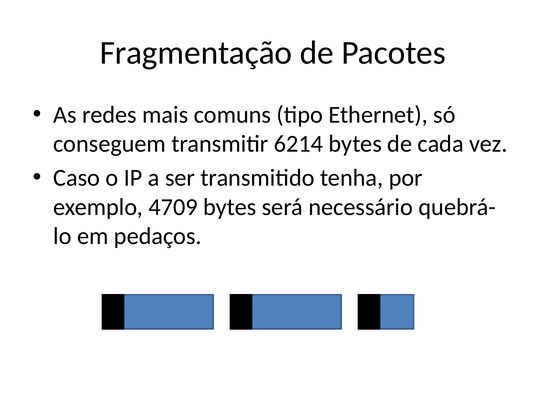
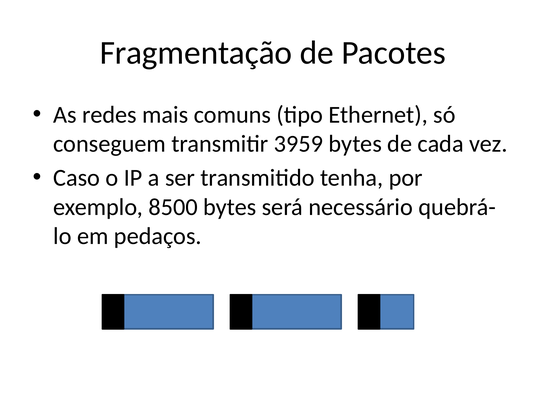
6214: 6214 -> 3959 (298, 144)
4709: 4709 -> 8500 (173, 207)
